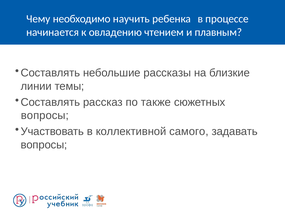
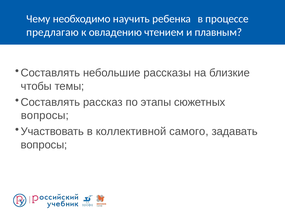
начинается: начинается -> предлагаю (53, 32)
линии: линии -> чтобы (36, 86)
также: также -> этапы (156, 102)
